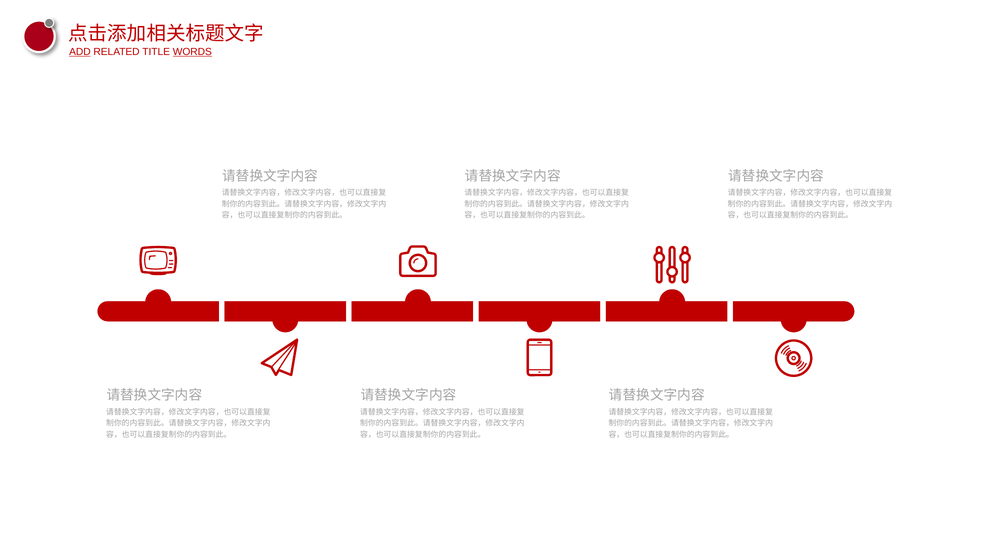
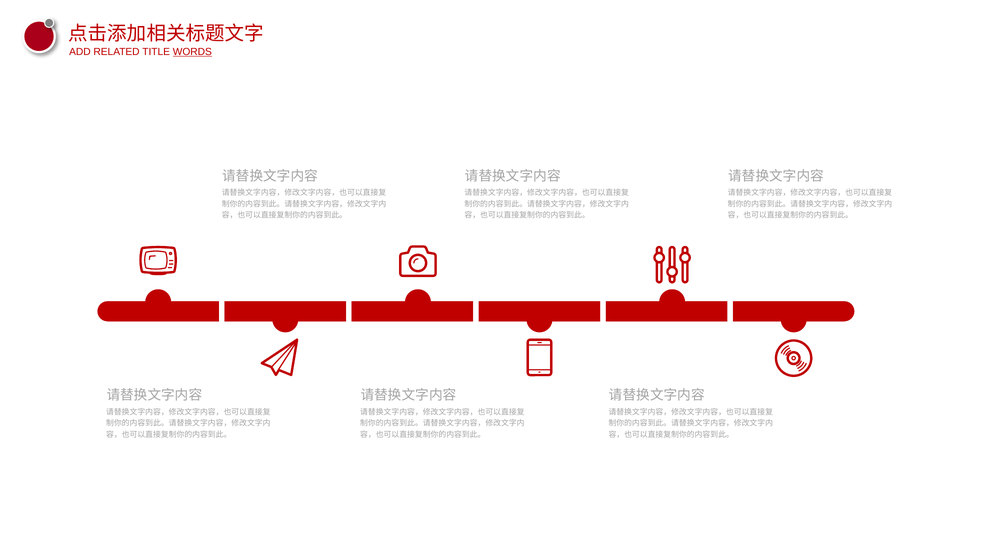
ADD underline: present -> none (80, 52)
